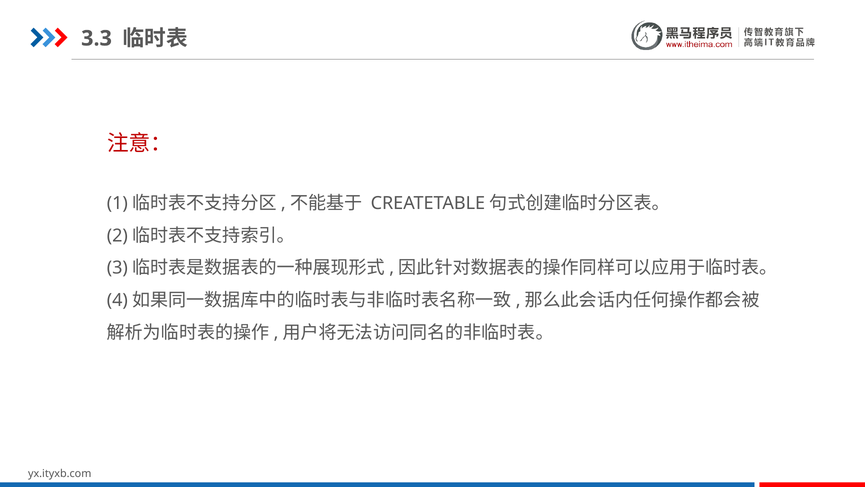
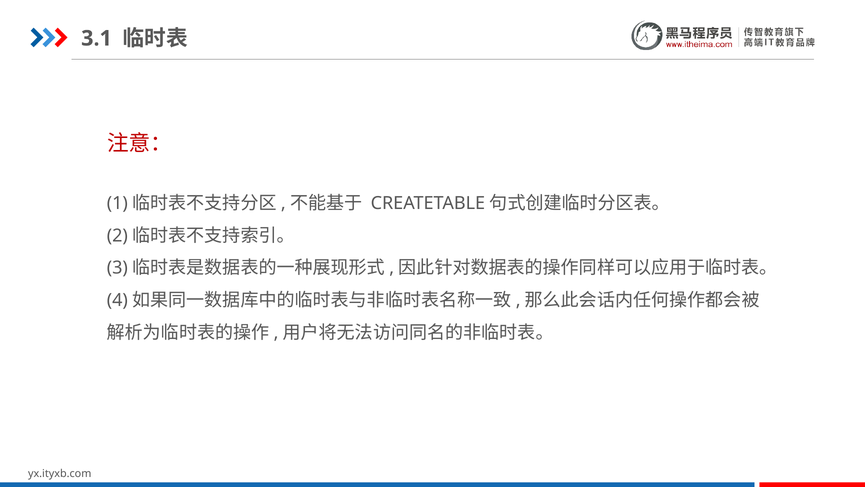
3.3: 3.3 -> 3.1 (97, 38)
